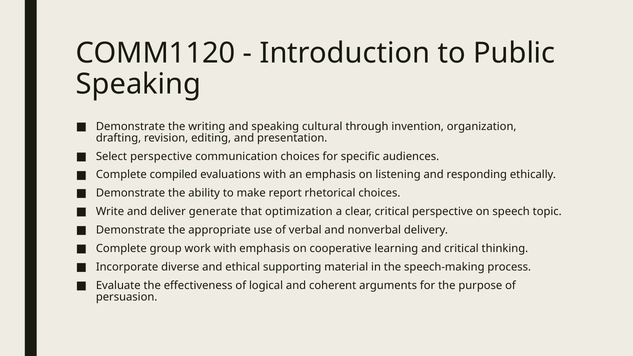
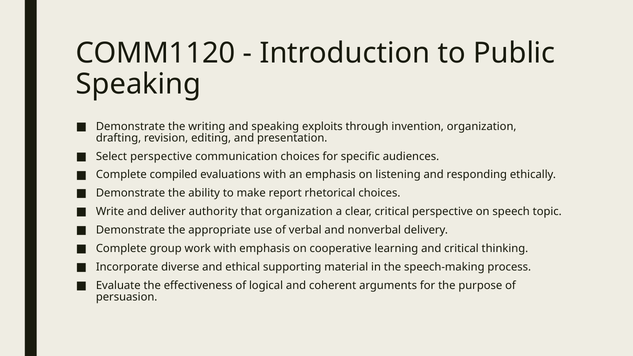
cultural: cultural -> exploits (322, 126)
generate: generate -> authority (213, 212)
that optimization: optimization -> organization (299, 212)
